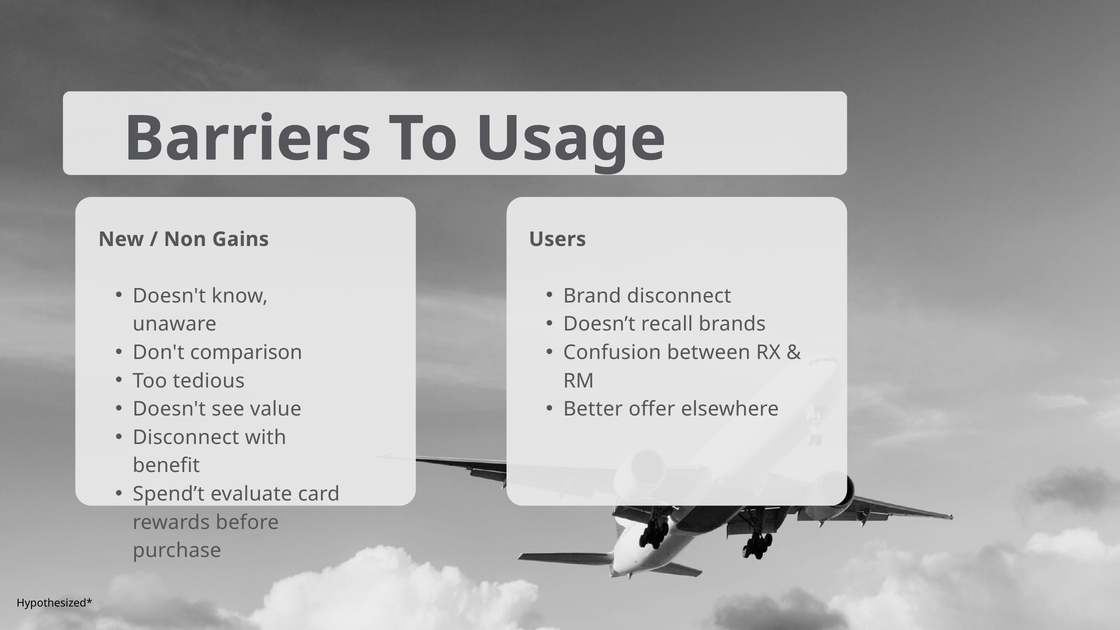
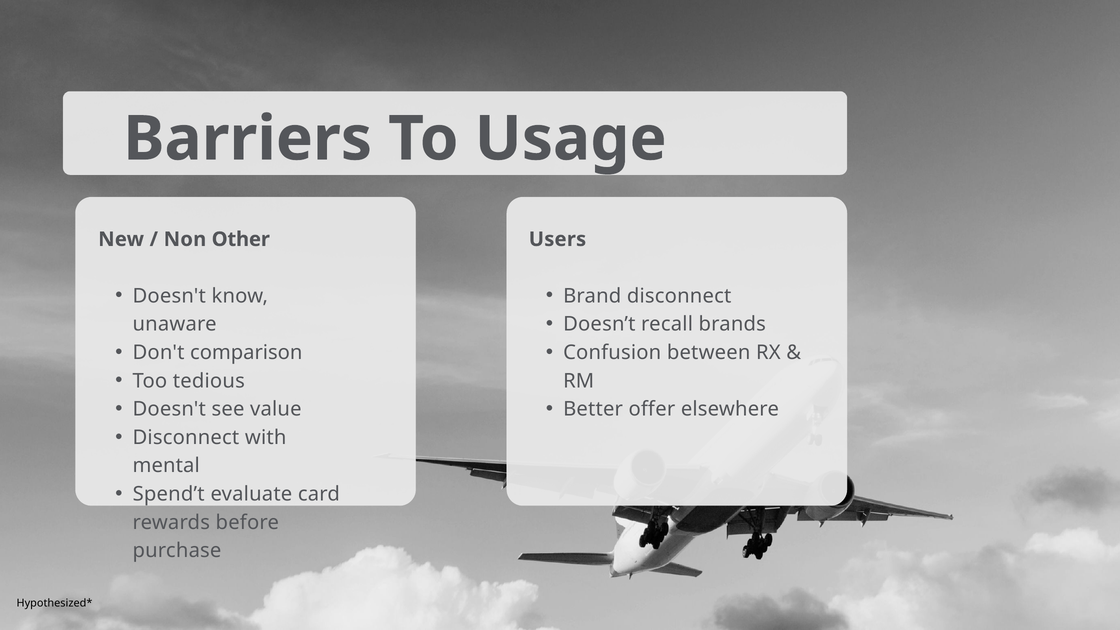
Gains: Gains -> Other (241, 239)
benefit: benefit -> mental (166, 466)
